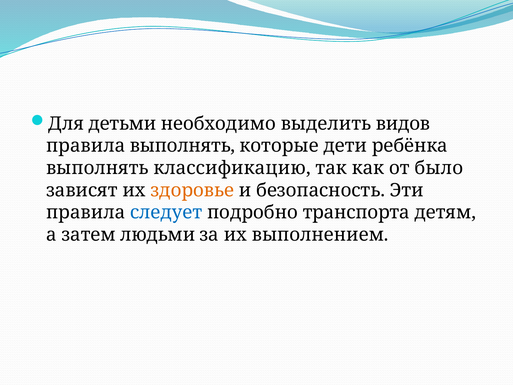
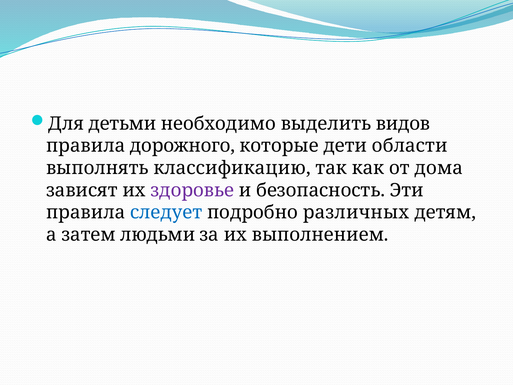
правила выполнять: выполнять -> дорожного (182, 146)
ребёнка: ребёнка -> области (410, 146)
было: было -> дома (439, 168)
здоровье colour: orange -> purple (192, 190)
транспорта: транспорта -> различных (356, 212)
